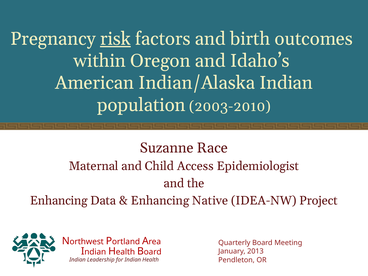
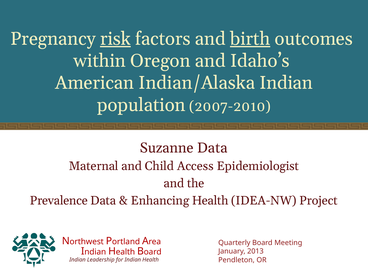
birth underline: none -> present (250, 39)
2003-2010: 2003-2010 -> 2007-2010 (230, 106)
Suzanne Race: Race -> Data (212, 148)
Enhancing: Enhancing -> Prevalence (59, 200)
Enhancing Native: Native -> Health (210, 200)
